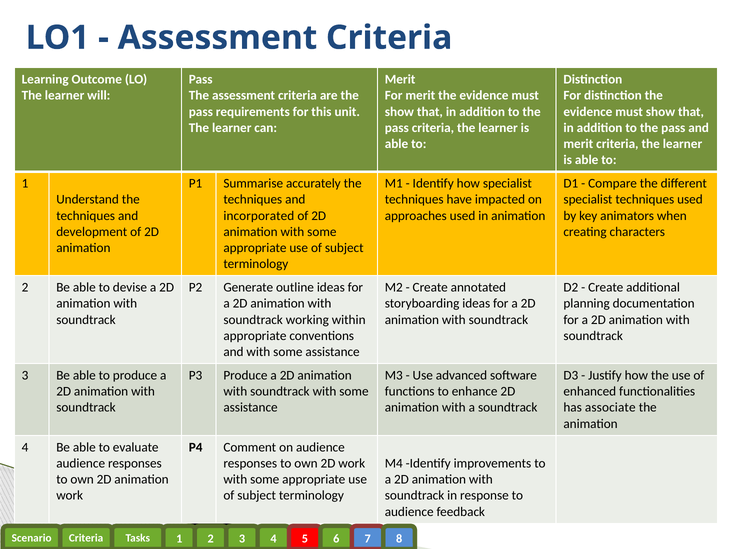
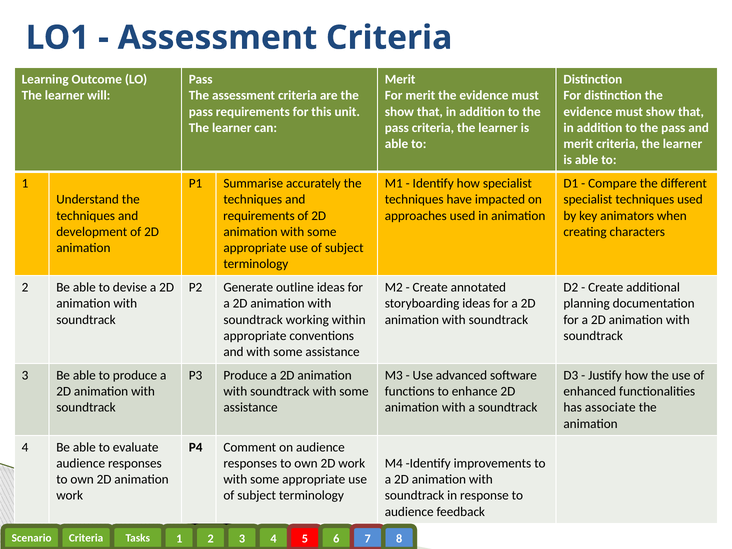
incorporated: incorporated -> requirements (259, 216)
